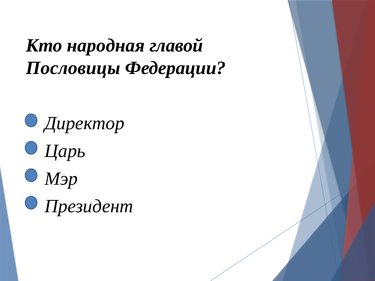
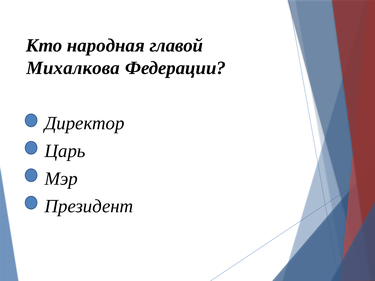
Пословицы: Пословицы -> Михалкова (73, 68)
